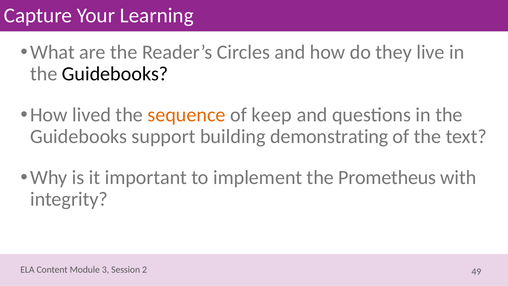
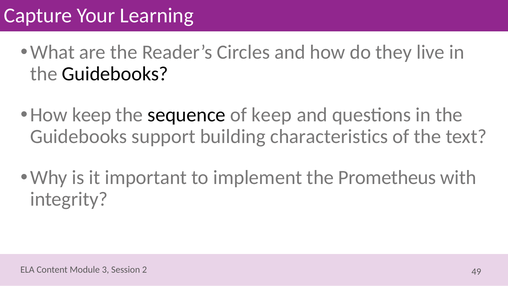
How lived: lived -> keep (92, 115)
sequence colour: orange -> black (187, 115)
demonstrating: demonstrating -> characteristics (329, 136)
